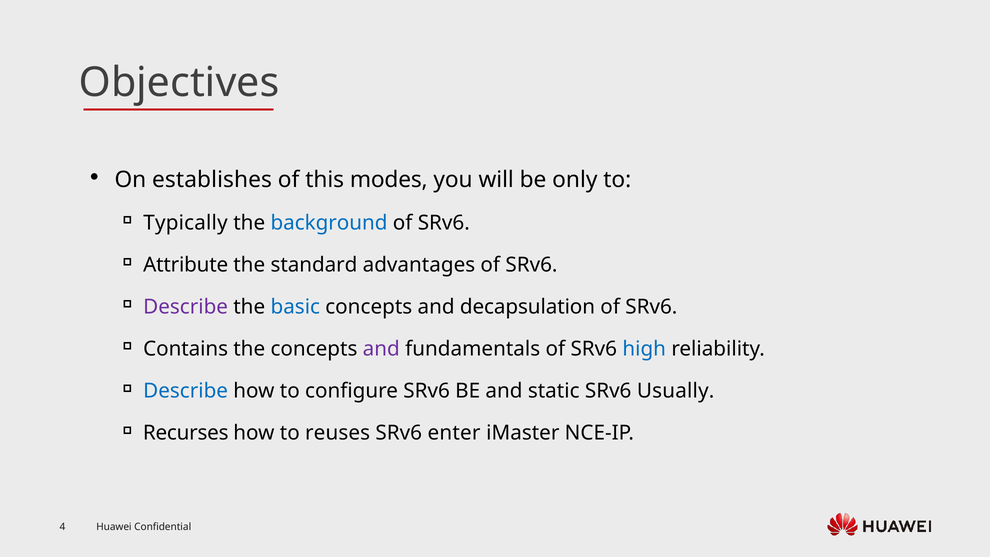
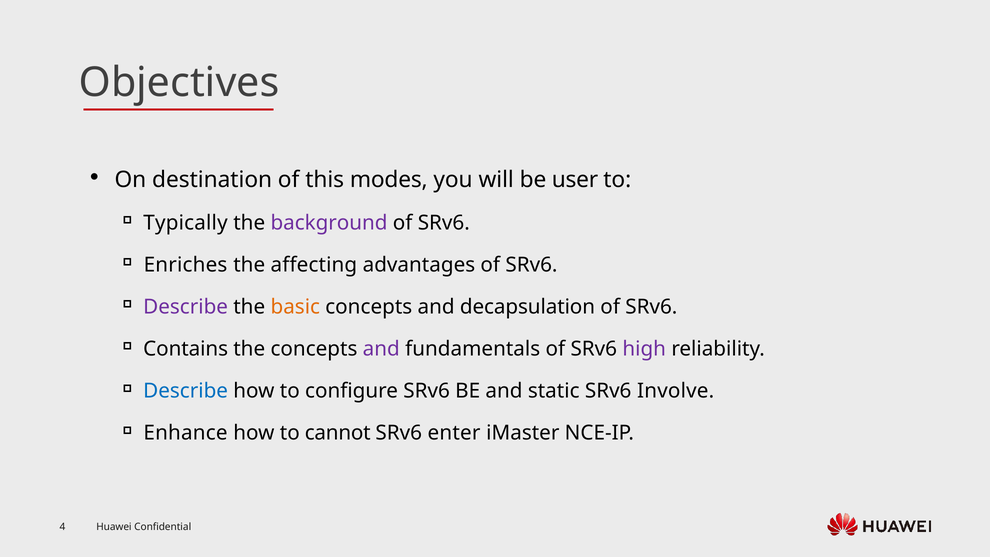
establishes: establishes -> destination (212, 180)
only: only -> user (575, 180)
background colour: blue -> purple (329, 223)
Attribute: Attribute -> Enriches (186, 265)
standard: standard -> affecting (314, 265)
basic colour: blue -> orange (295, 307)
high colour: blue -> purple (644, 349)
Usually: Usually -> Involve (676, 391)
Recurses: Recurses -> Enhance (186, 433)
reuses: reuses -> cannot (338, 433)
